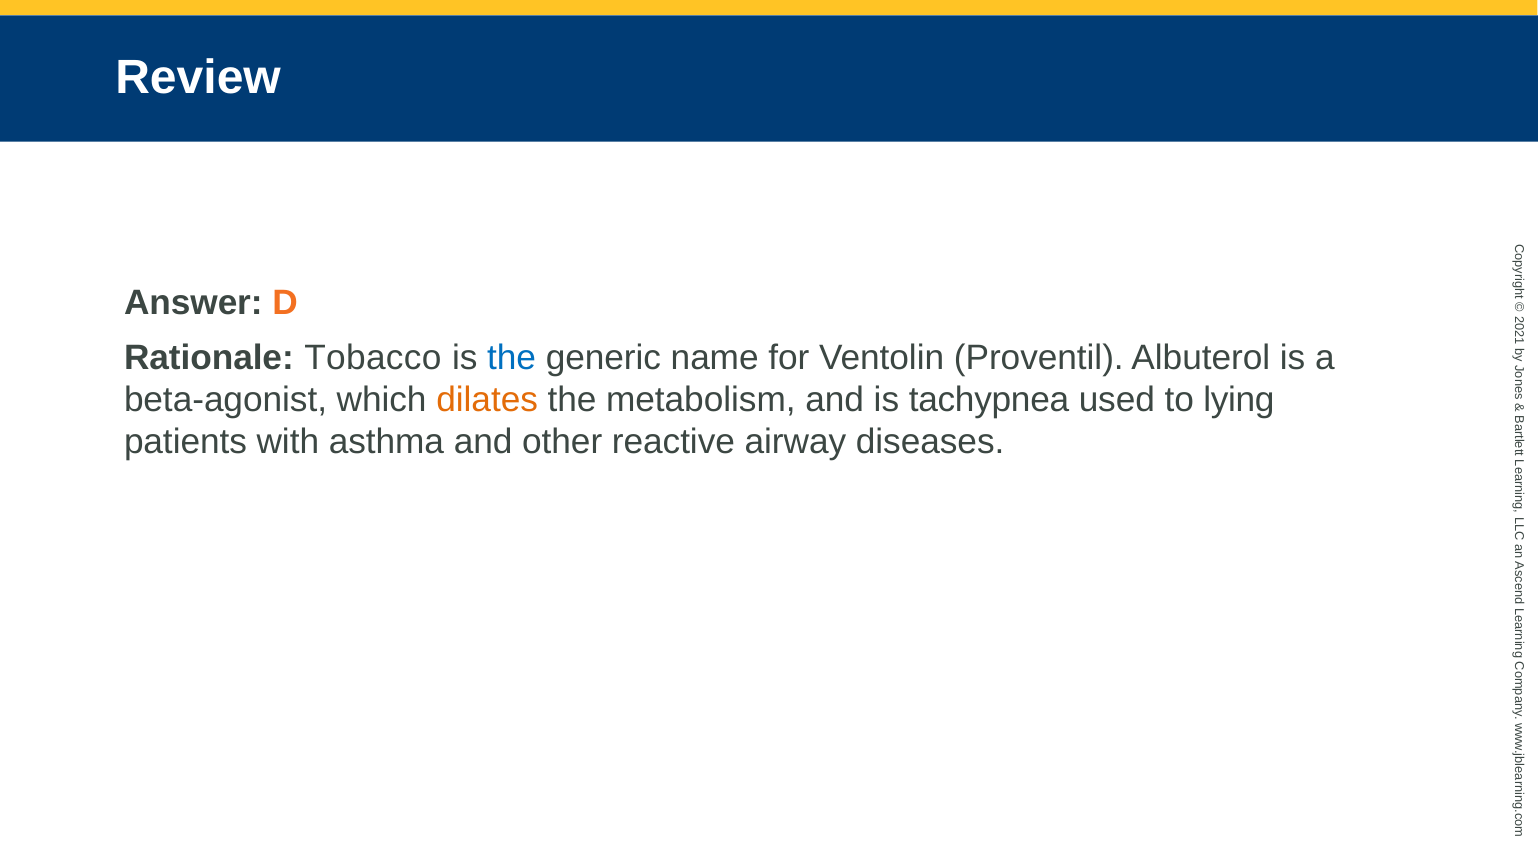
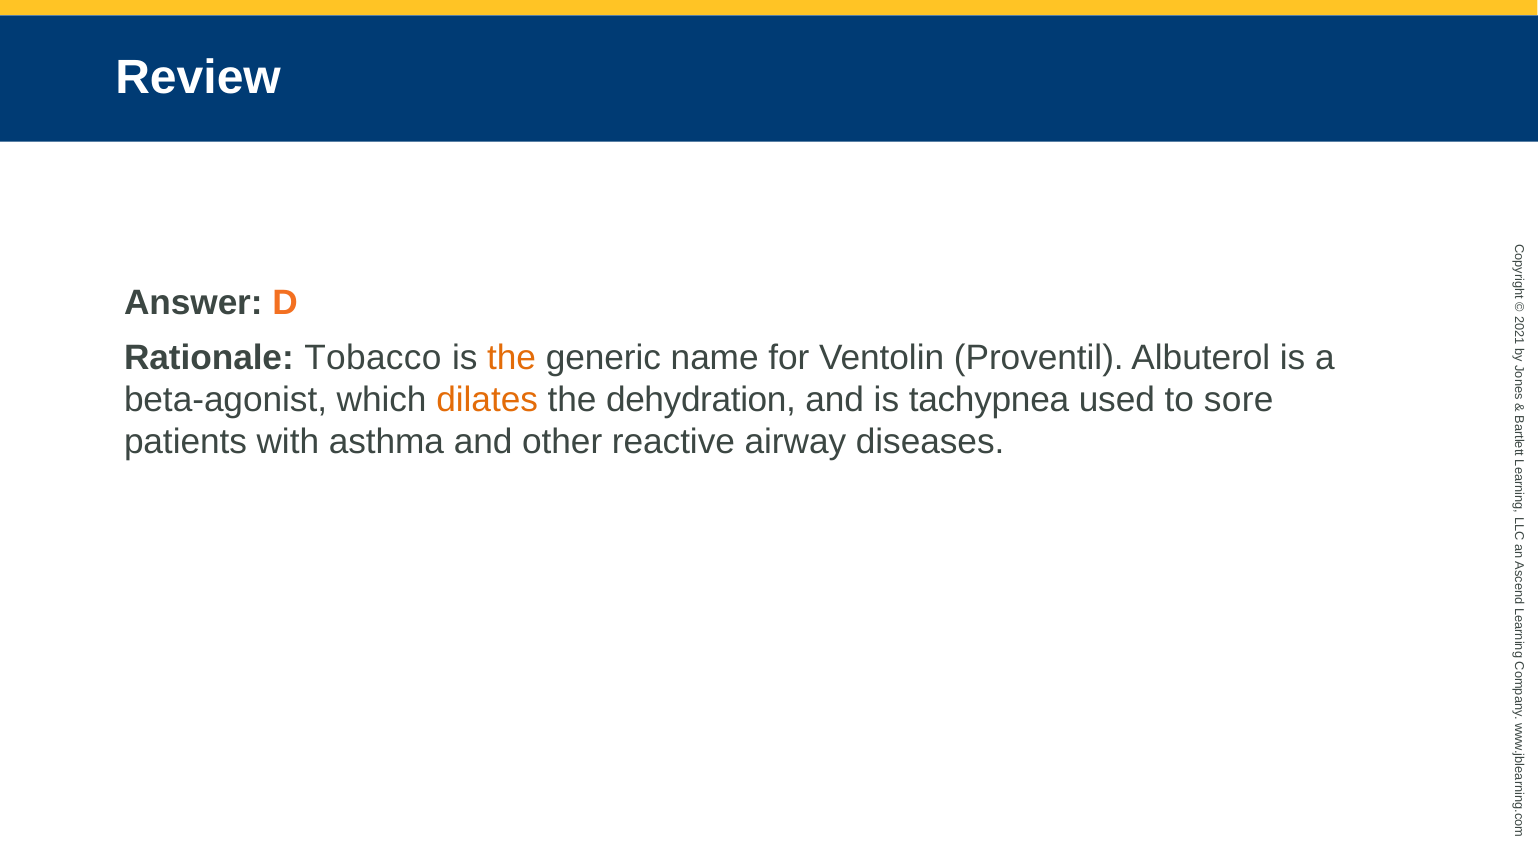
the colour: blue -> orange (512, 358)
metabolism: metabolism -> dehydration (701, 400)
lying: lying -> sore (1239, 400)
